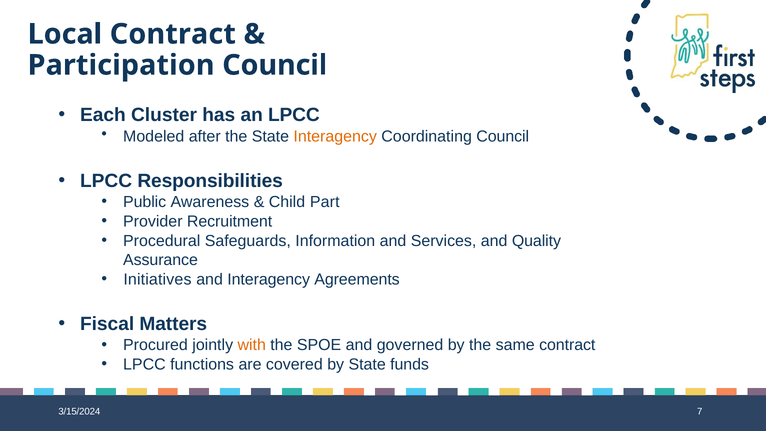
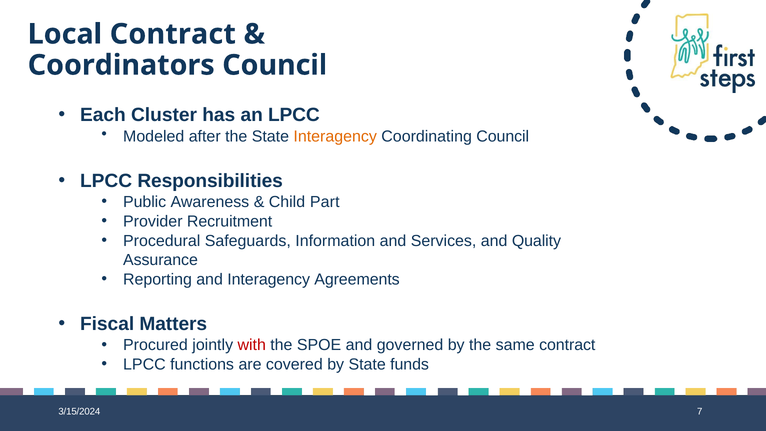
Participation: Participation -> Coordinators (121, 65)
Initiatives: Initiatives -> Reporting (158, 279)
with colour: orange -> red (252, 345)
